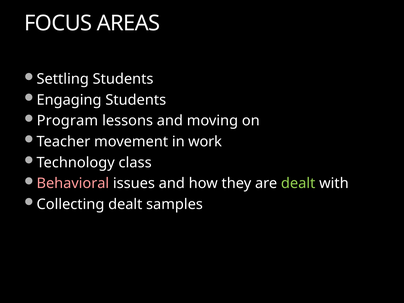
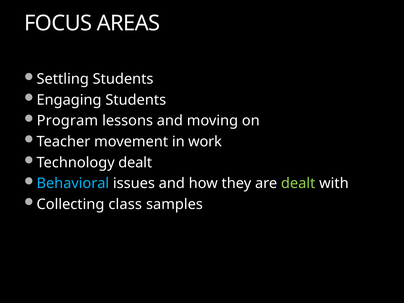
Technology class: class -> dealt (135, 163)
Behavioral colour: pink -> light blue (73, 183)
Collecting dealt: dealt -> class (125, 204)
